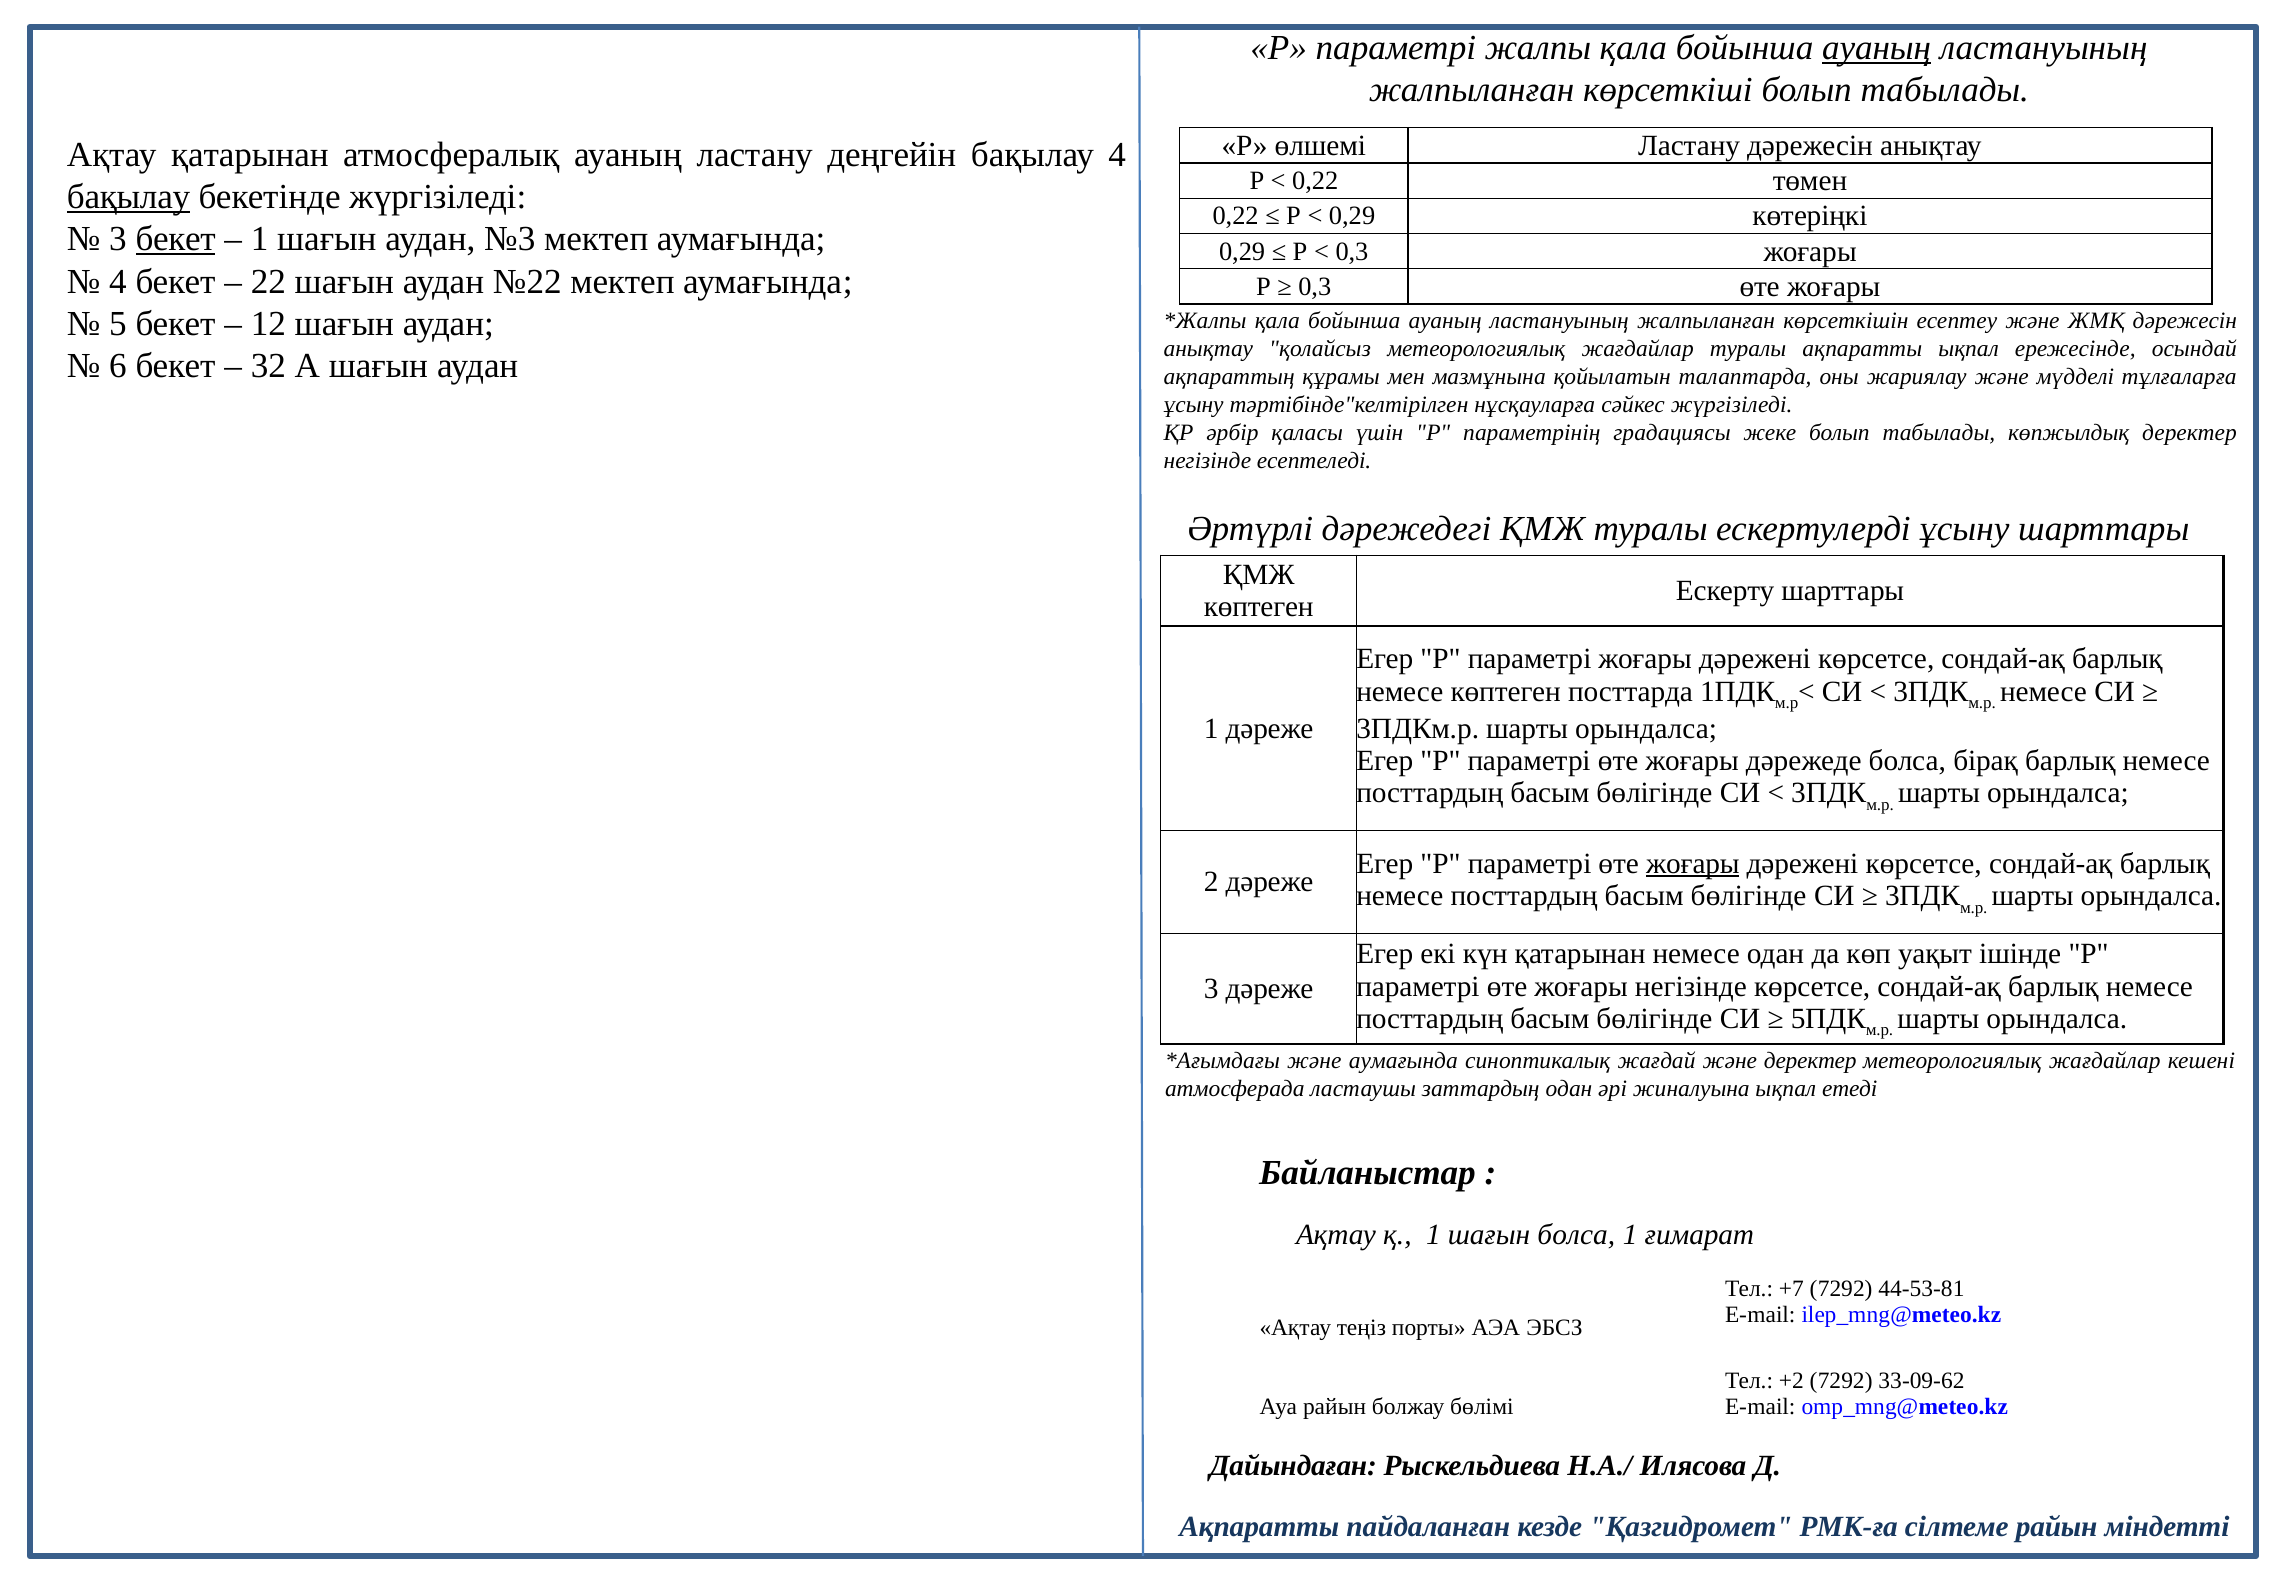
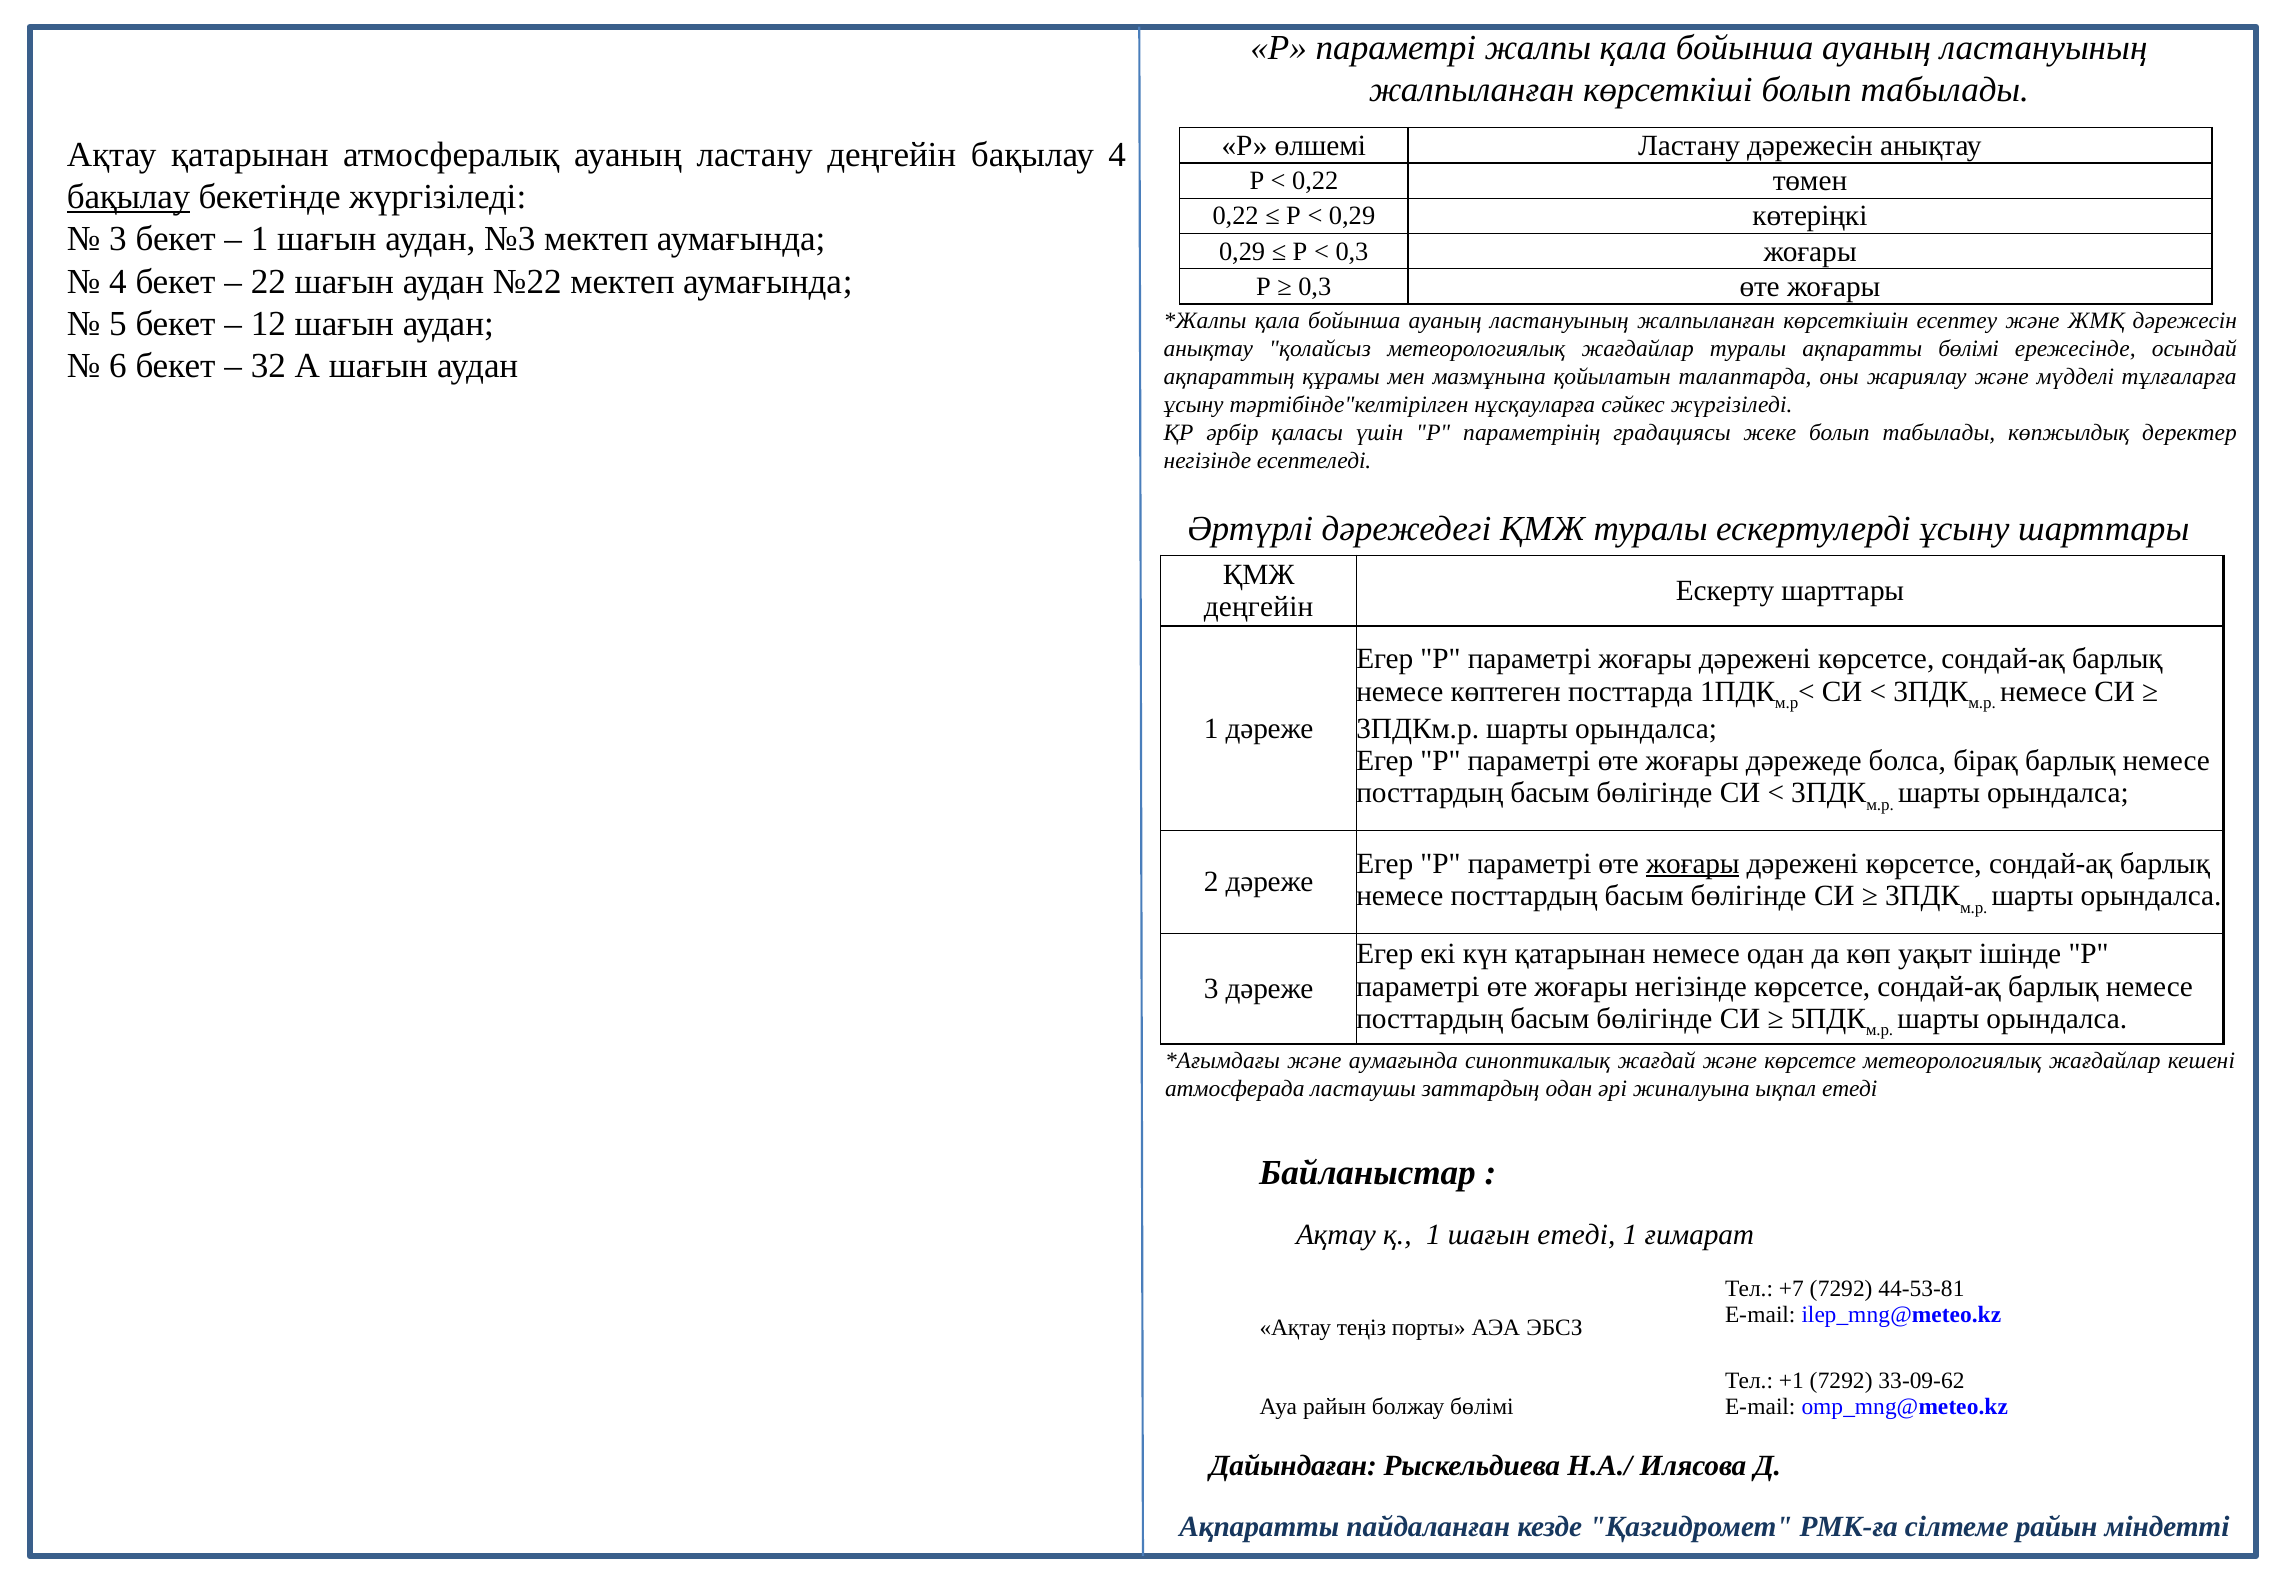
ауаның underline: present -> none (1877, 48)
бекет underline: present -> none (176, 239)
ақпаратты ықпал: ықпал -> бөлімі (1969, 349)
көптеген: көптеген -> деңгейін (1259, 607)
және деректер: деректер -> көрсетсе (1810, 1061)
шағын болса: болса -> етеді (1576, 1234)
+2: +2 -> +1 (1791, 1381)
